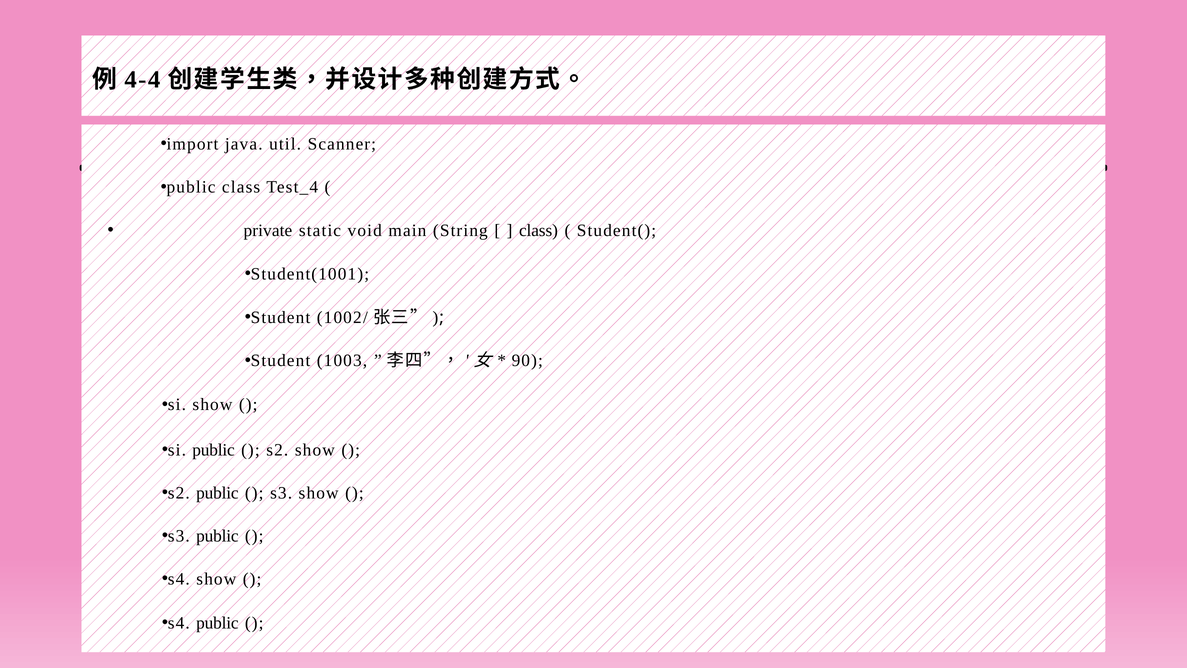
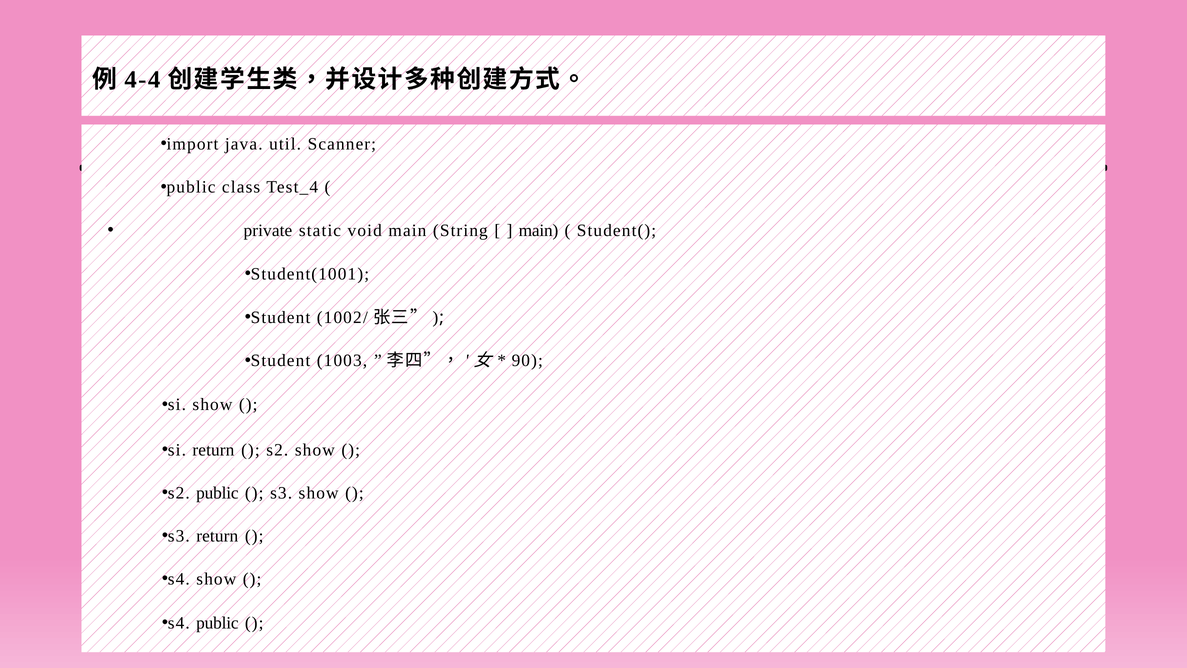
class: class -> main (539, 230)
si public: public -> return (213, 450)
s3 public: public -> return (217, 536)
